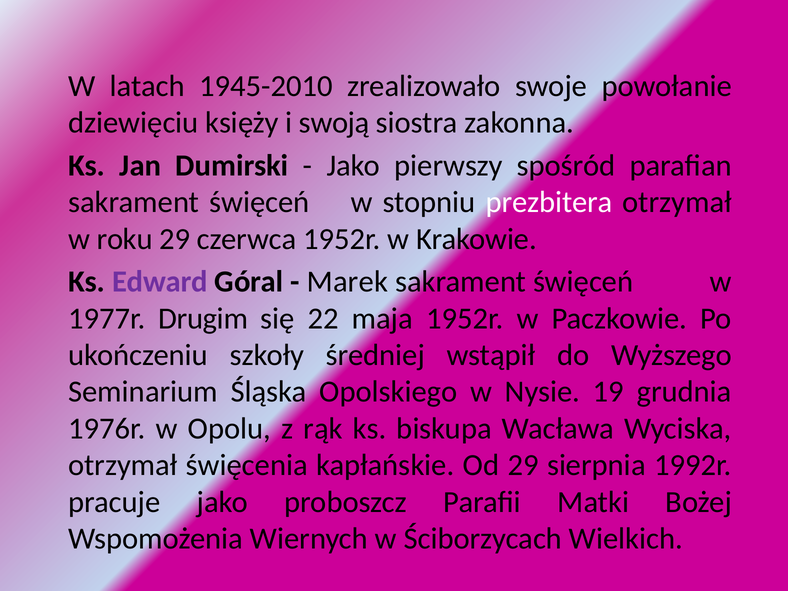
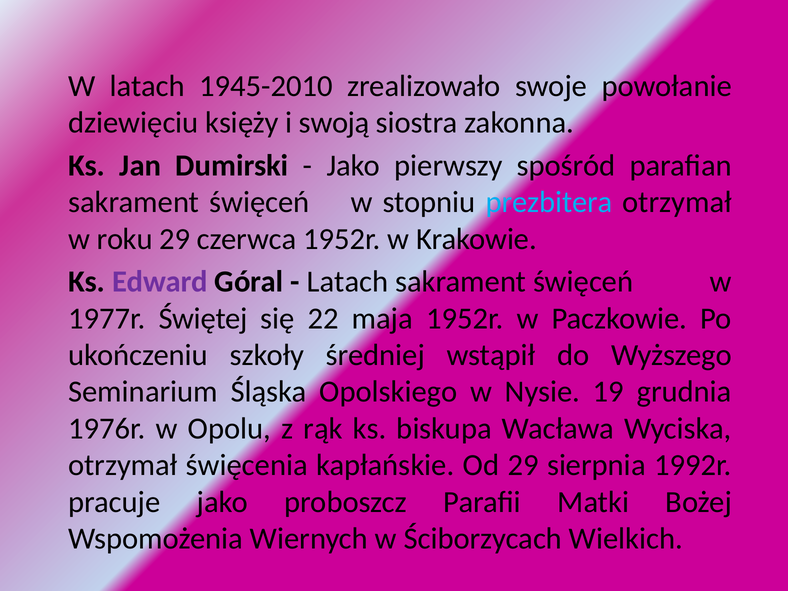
prezbitera colour: white -> light blue (549, 202)
Marek: Marek -> Latach (348, 282)
Drugim: Drugim -> Świętej (203, 318)
